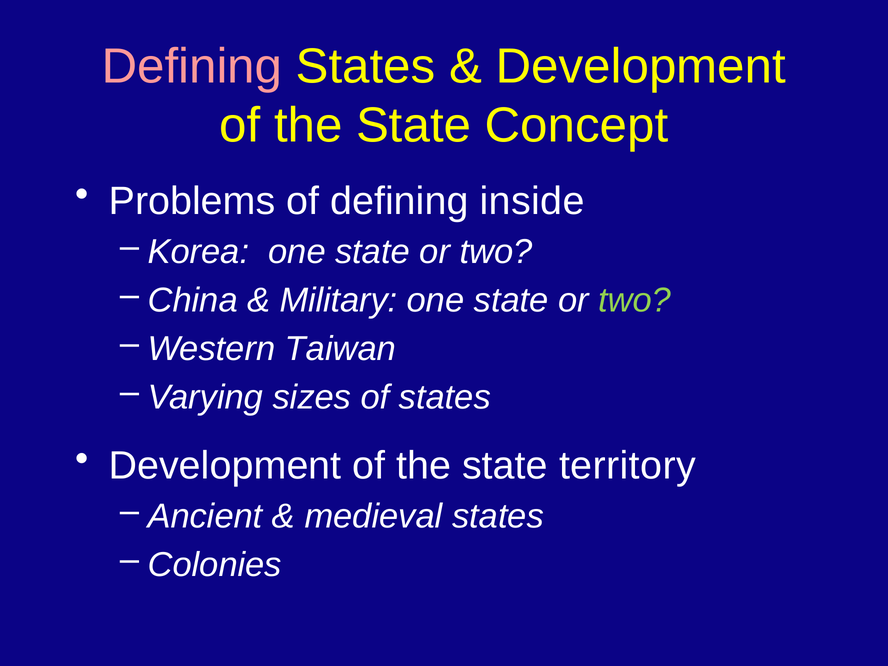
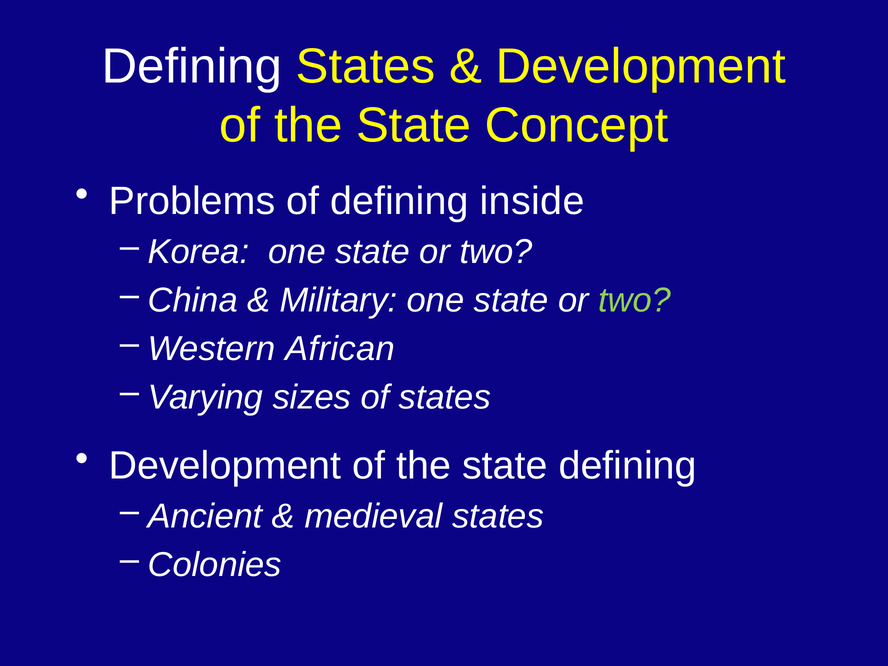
Defining colour: pink -> white (192, 66)
Taiwan: Taiwan -> African (340, 349)
state territory: territory -> defining (628, 465)
